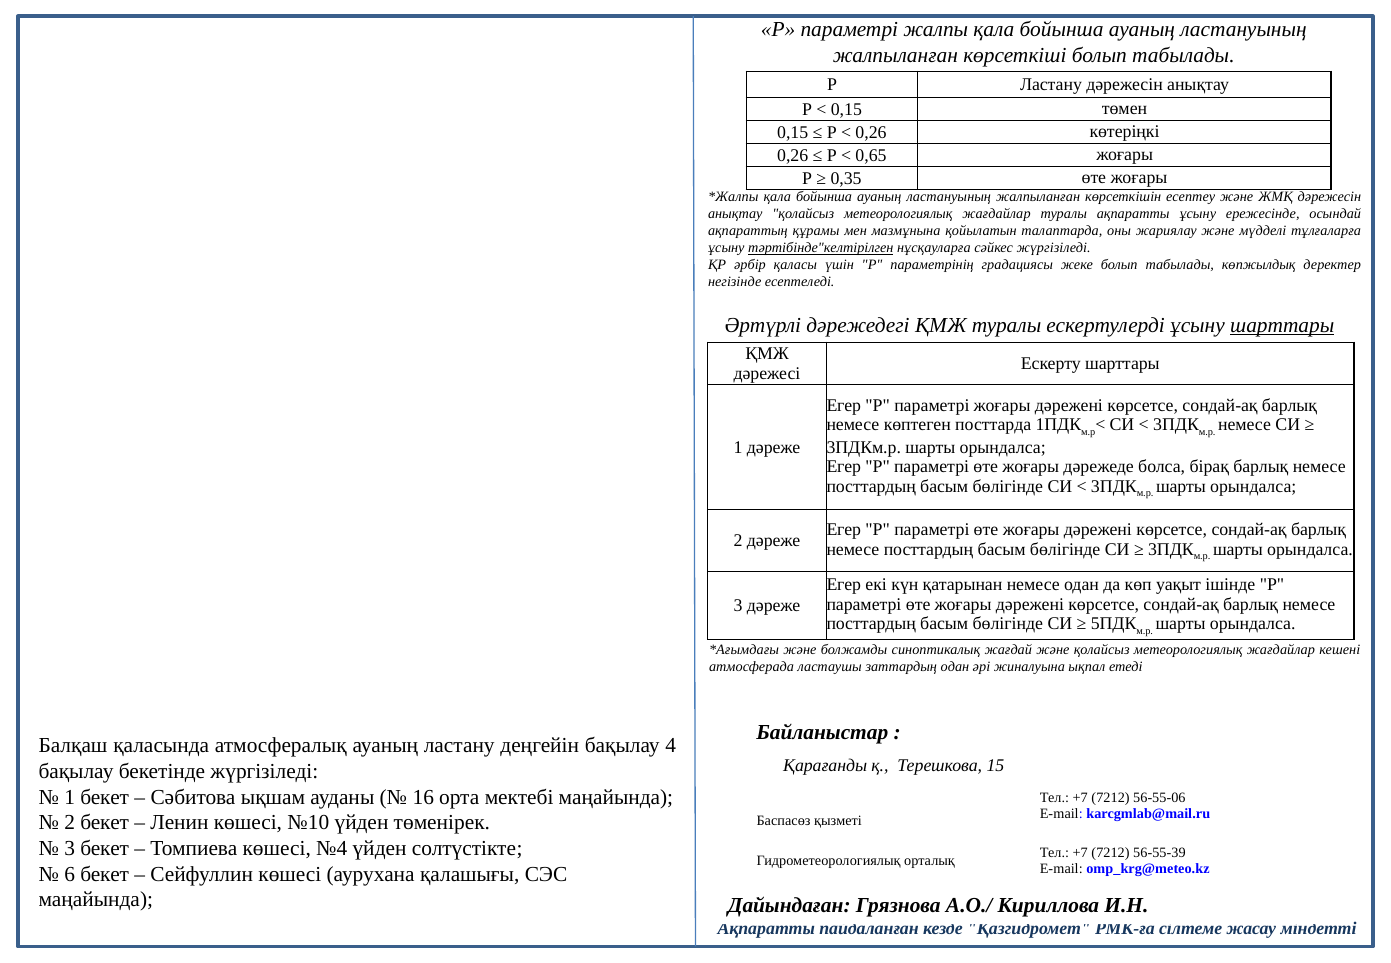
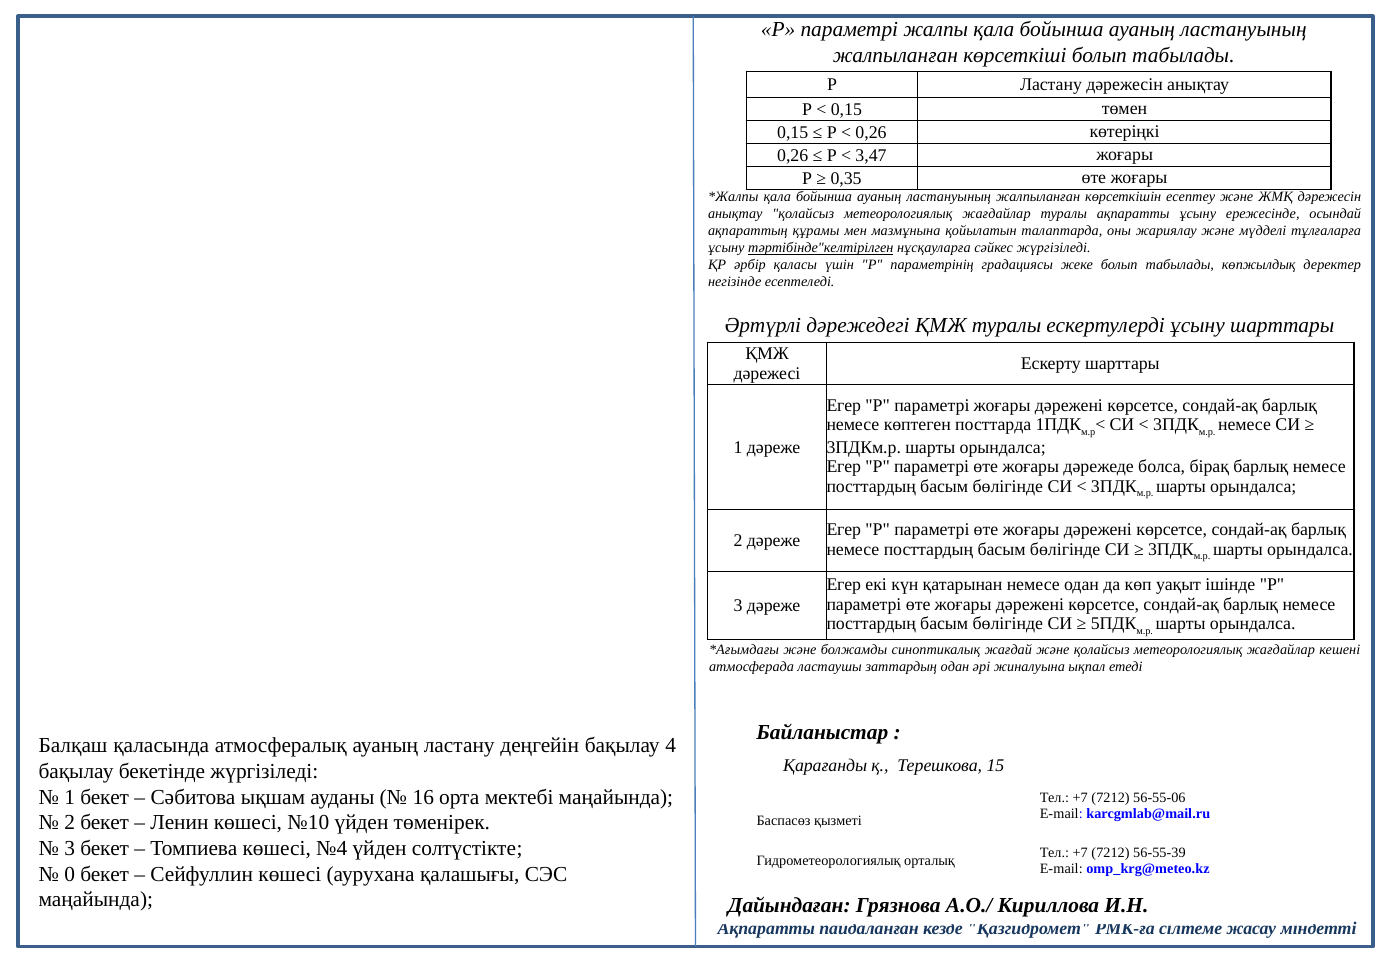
0,65: 0,65 -> 3,47 (871, 156)
шарттары underline: present -> none (1282, 325)
6: 6 -> 0 (70, 874)
